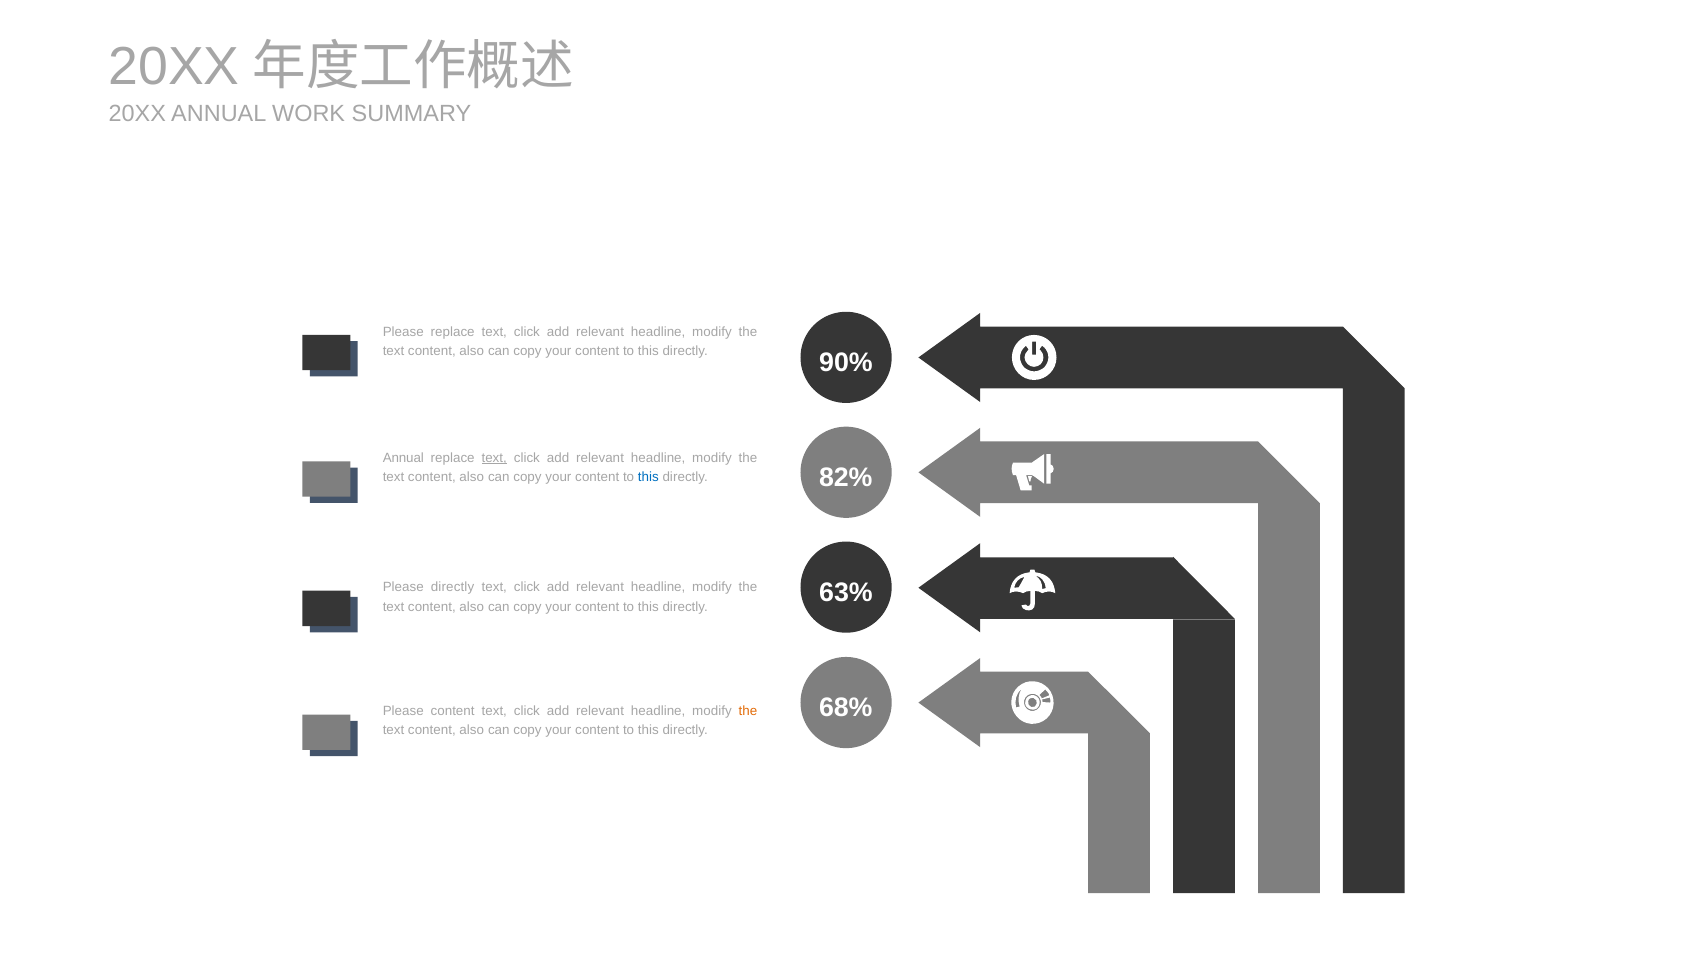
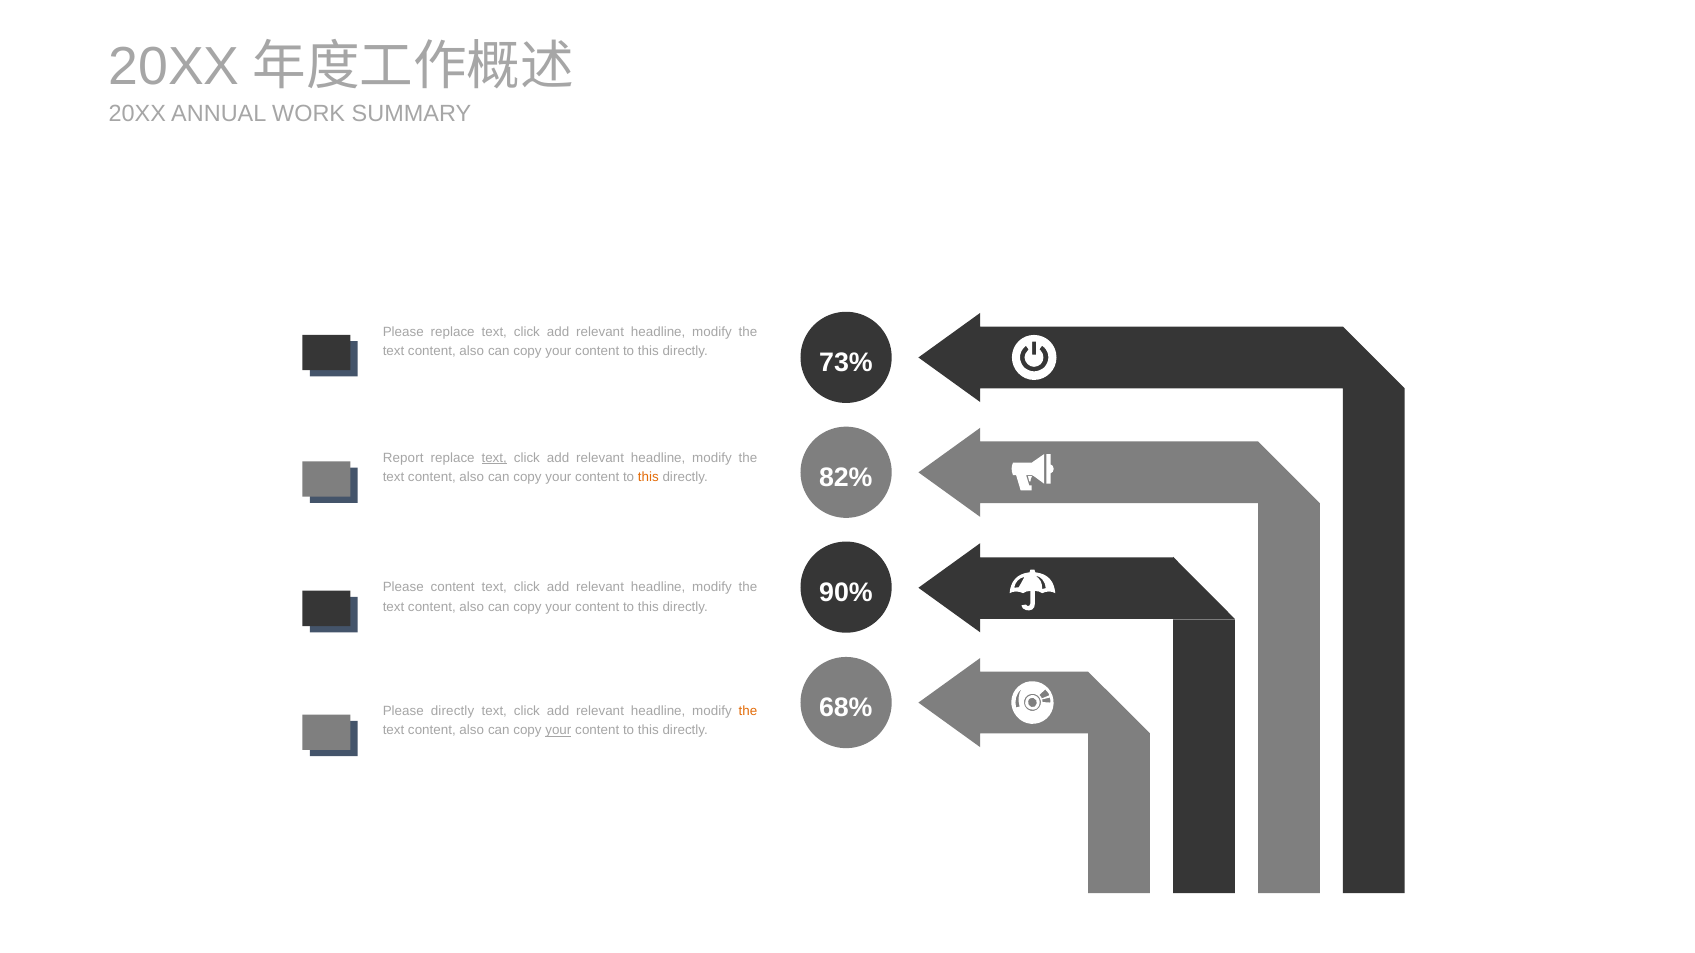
90%: 90% -> 73% (846, 362)
Annual: Annual -> Report (403, 458)
this colour: blue -> orange (648, 477)
63%: 63% -> 90% (846, 593)
Please directly: directly -> content (453, 588)
Please content: content -> directly (453, 712)
your underline: none -> present (558, 731)
